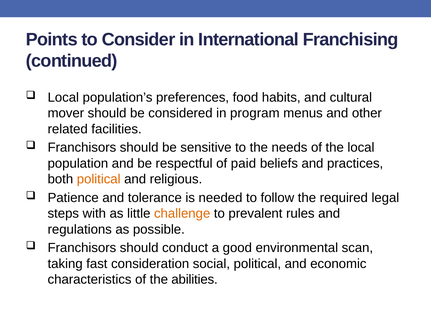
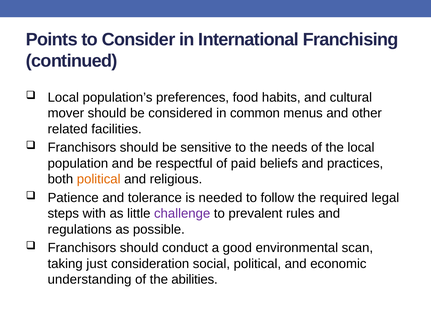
program: program -> common (255, 113)
challenge colour: orange -> purple (182, 213)
fast: fast -> just (97, 263)
characteristics: characteristics -> understanding (90, 279)
